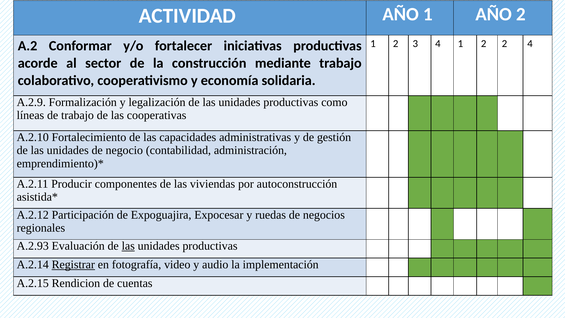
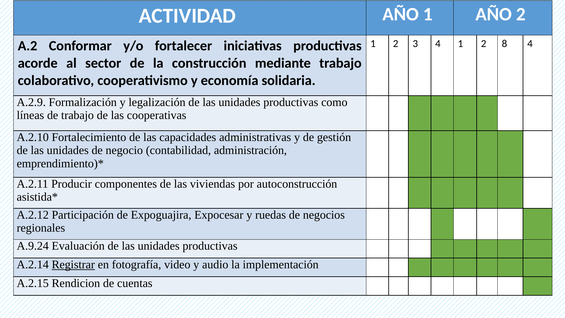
2 2: 2 -> 8 (504, 44)
A.2.93: A.2.93 -> A.9.24 (33, 246)
las underline: present -> none (128, 246)
